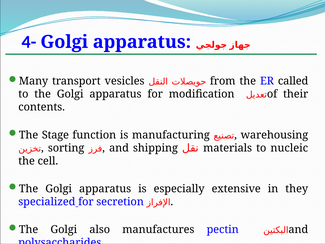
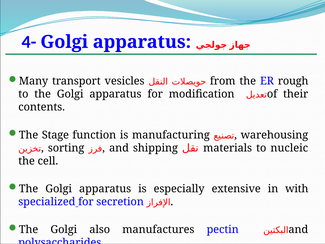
called: called -> rough (293, 81)
they: they -> with (297, 189)
